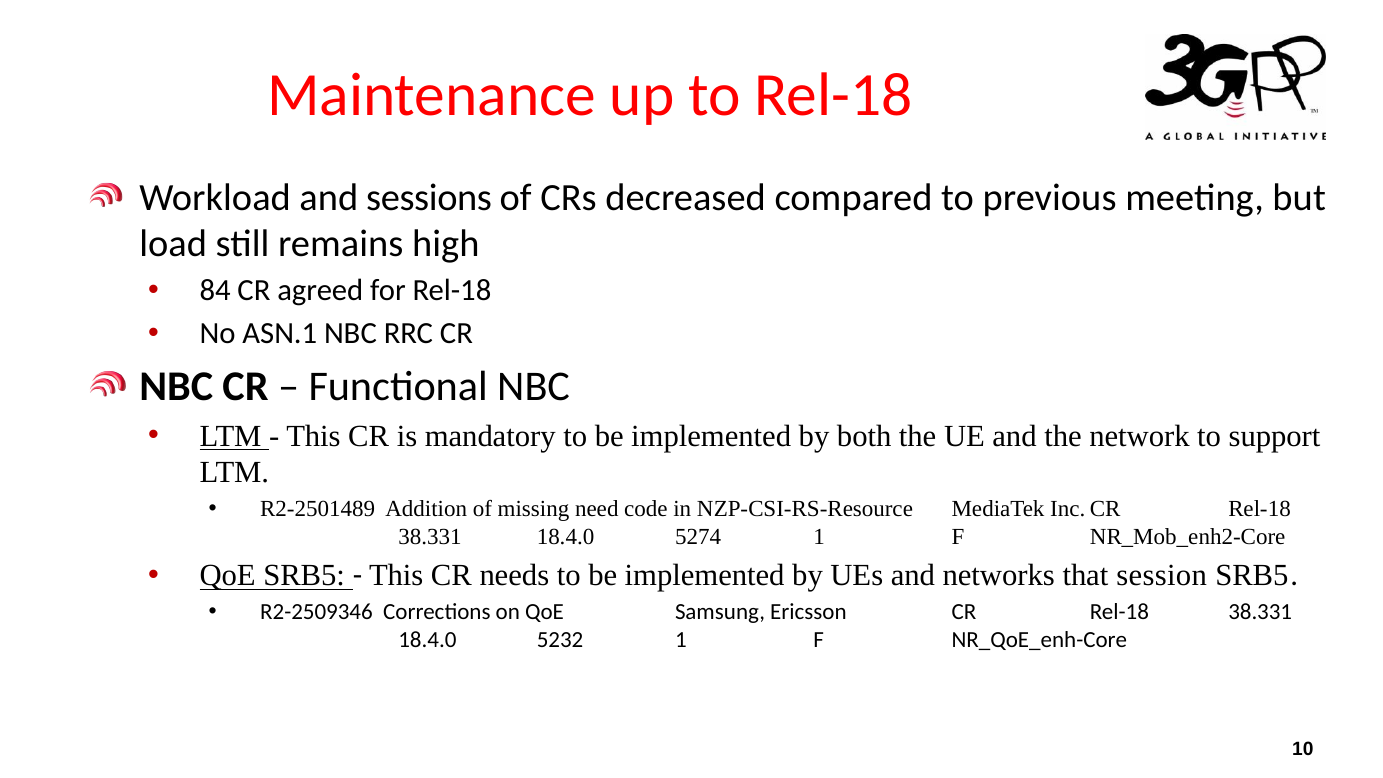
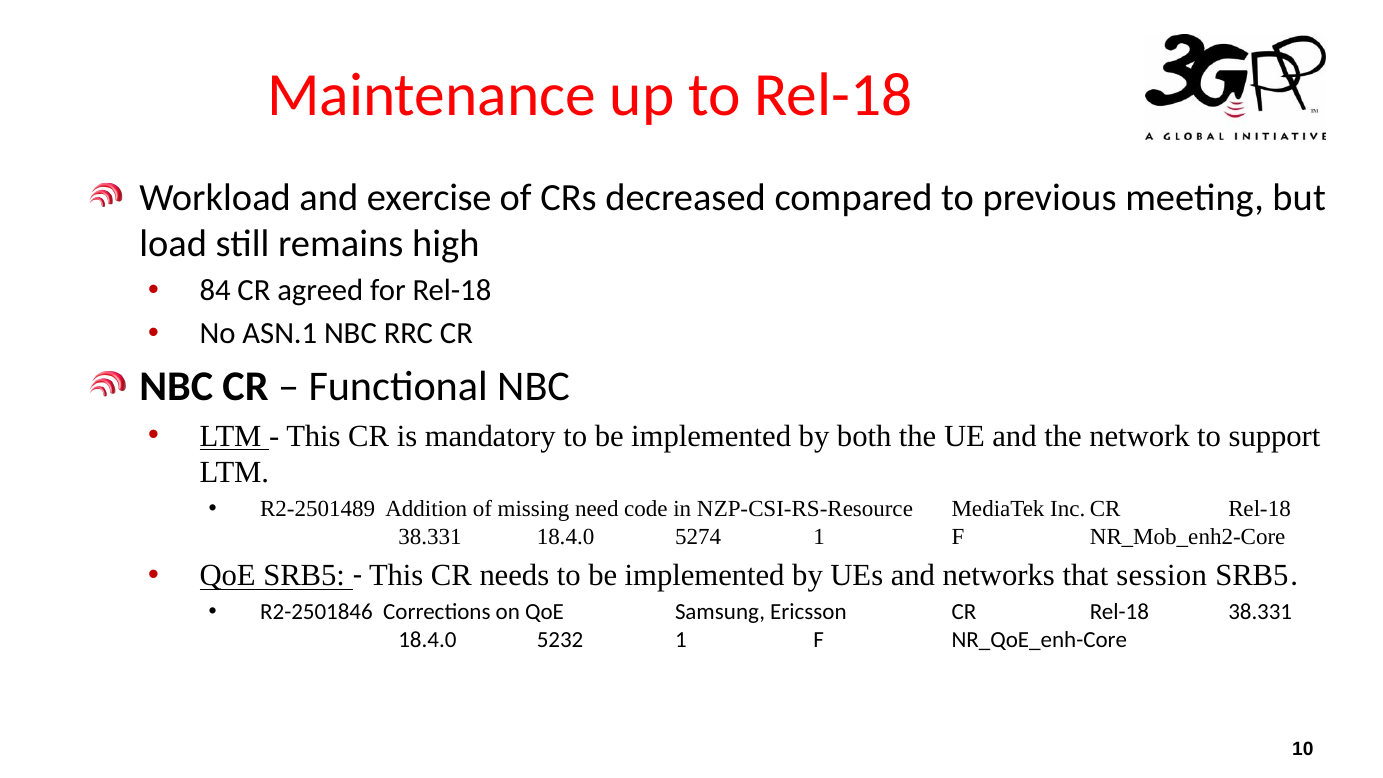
sessions: sessions -> exercise (429, 198)
R2-2509346: R2-2509346 -> R2-2501846 (316, 612)
